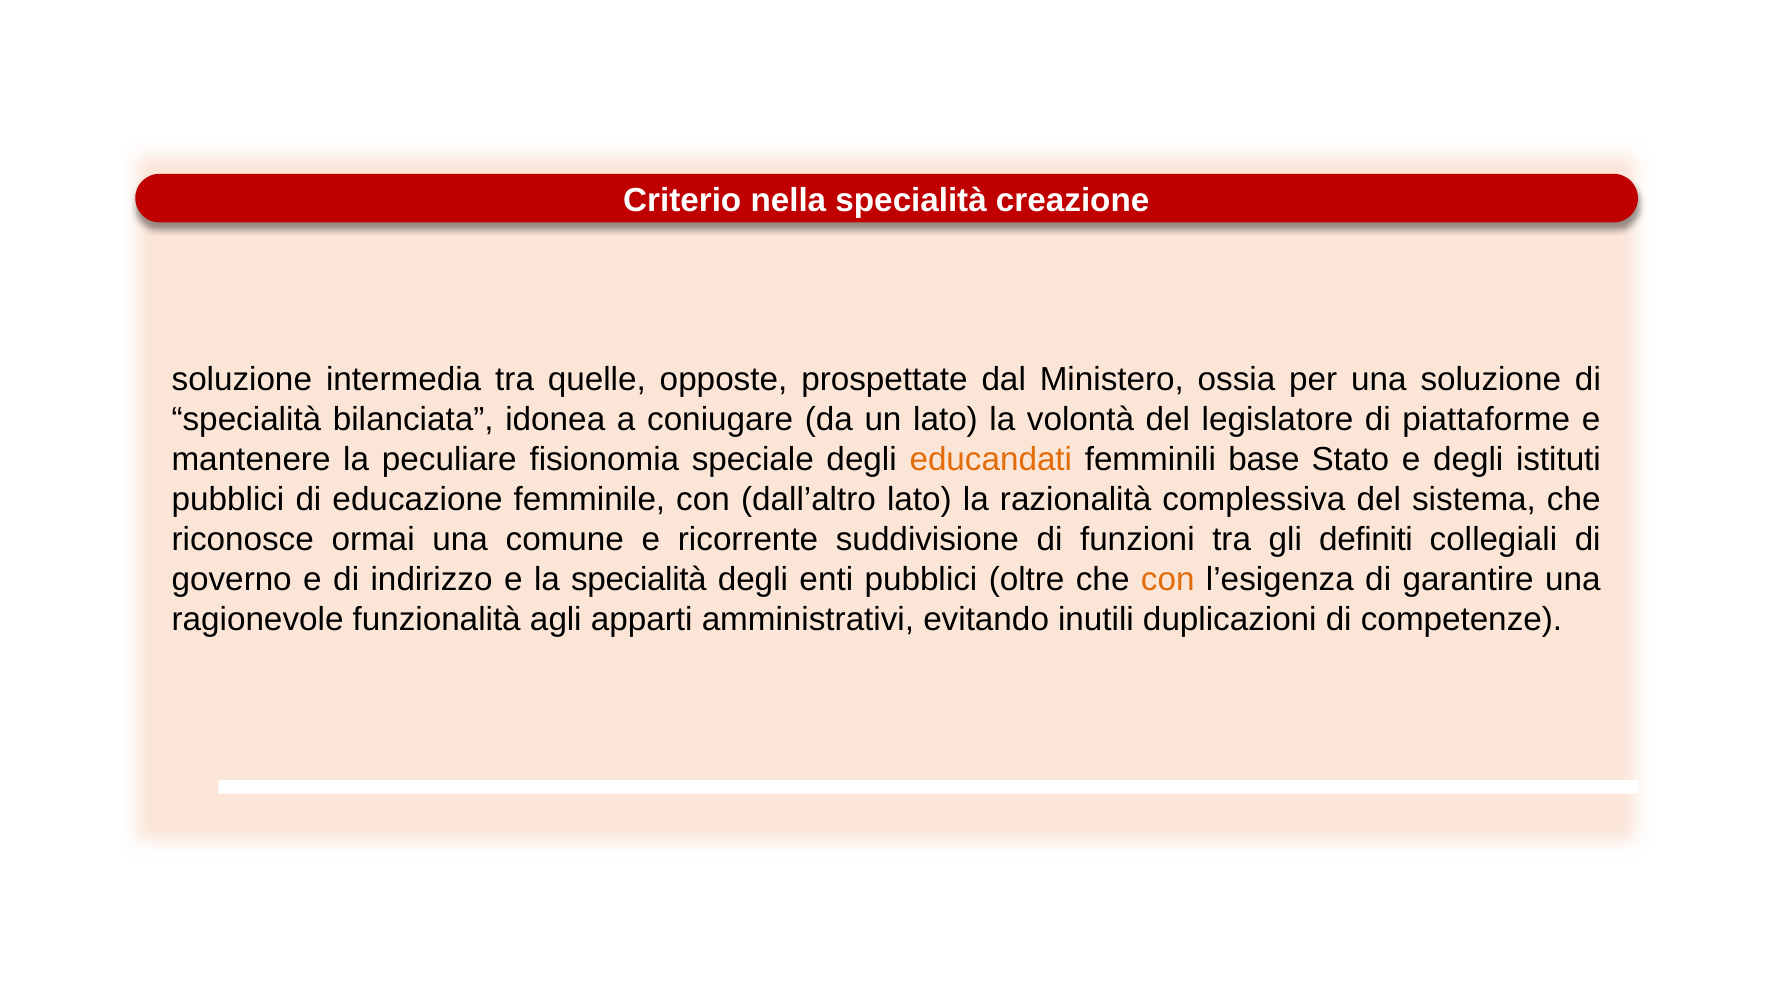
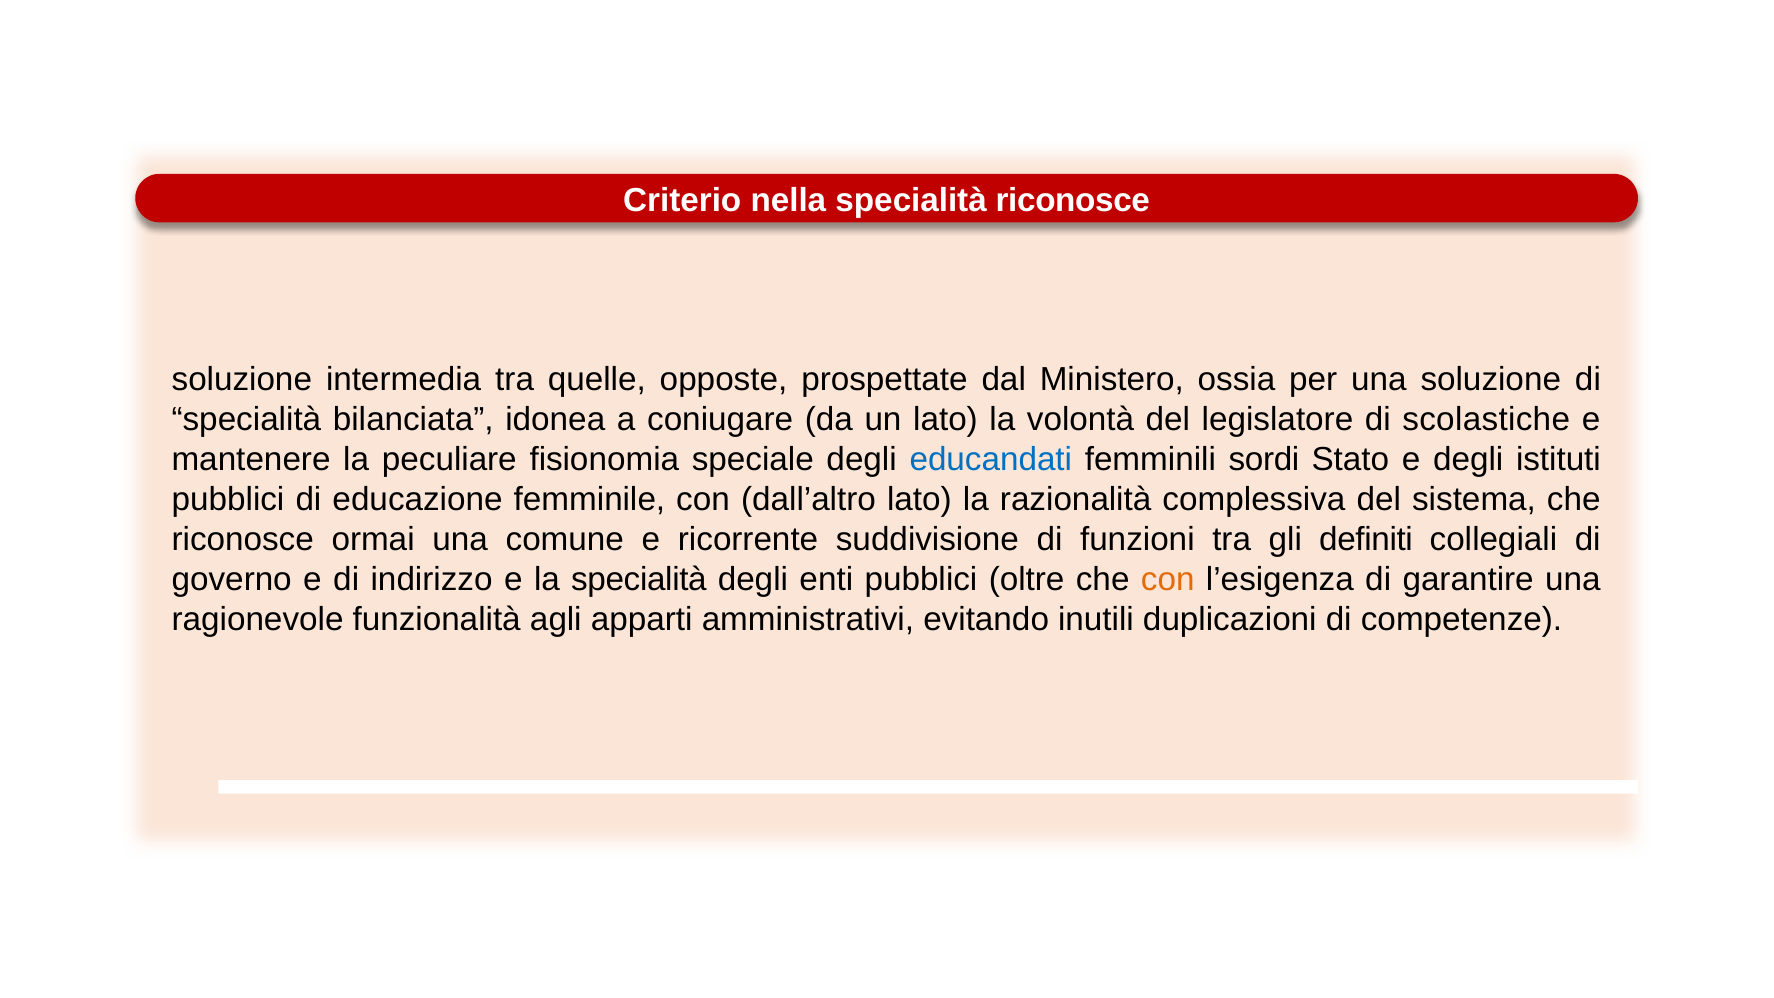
specialità creazione: creazione -> riconosce (1073, 200)
piattaforme: piattaforme -> scolastiche (1486, 420)
educandati colour: orange -> blue (991, 460)
base: base -> sordi (1264, 460)
